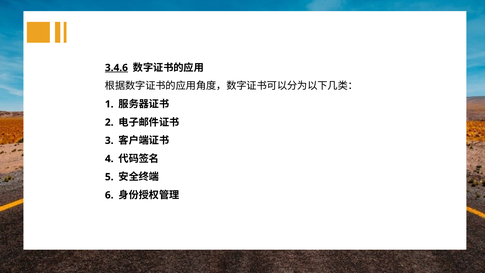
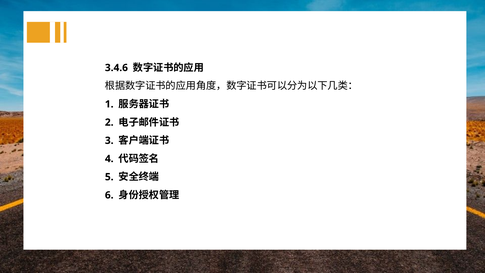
3.4.6 underline: present -> none (116, 68)
